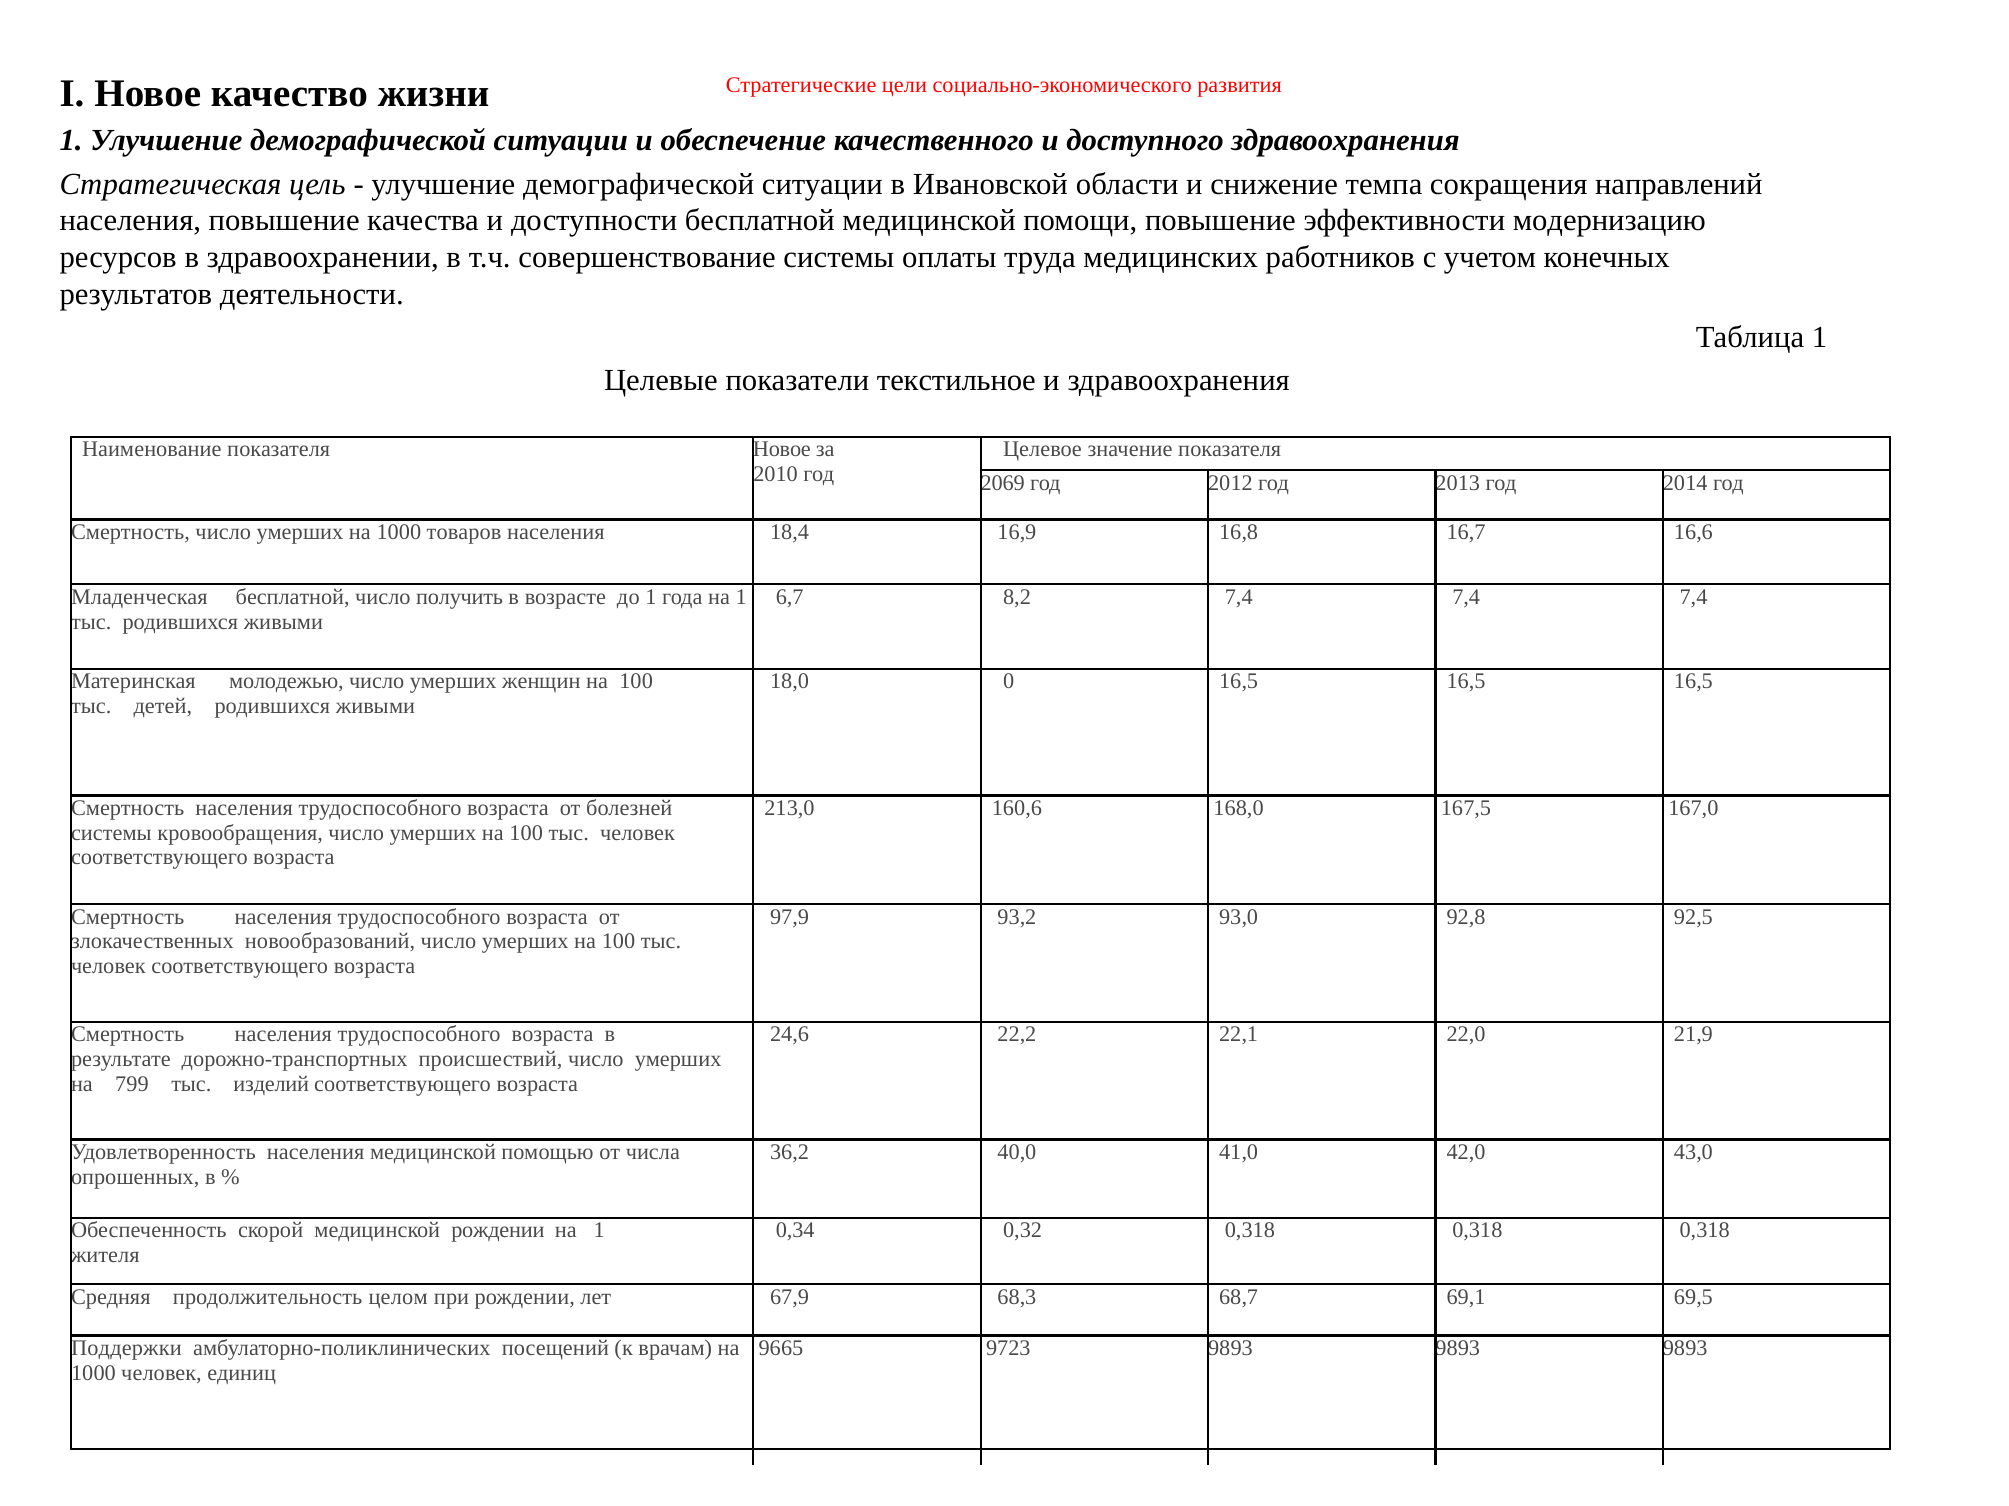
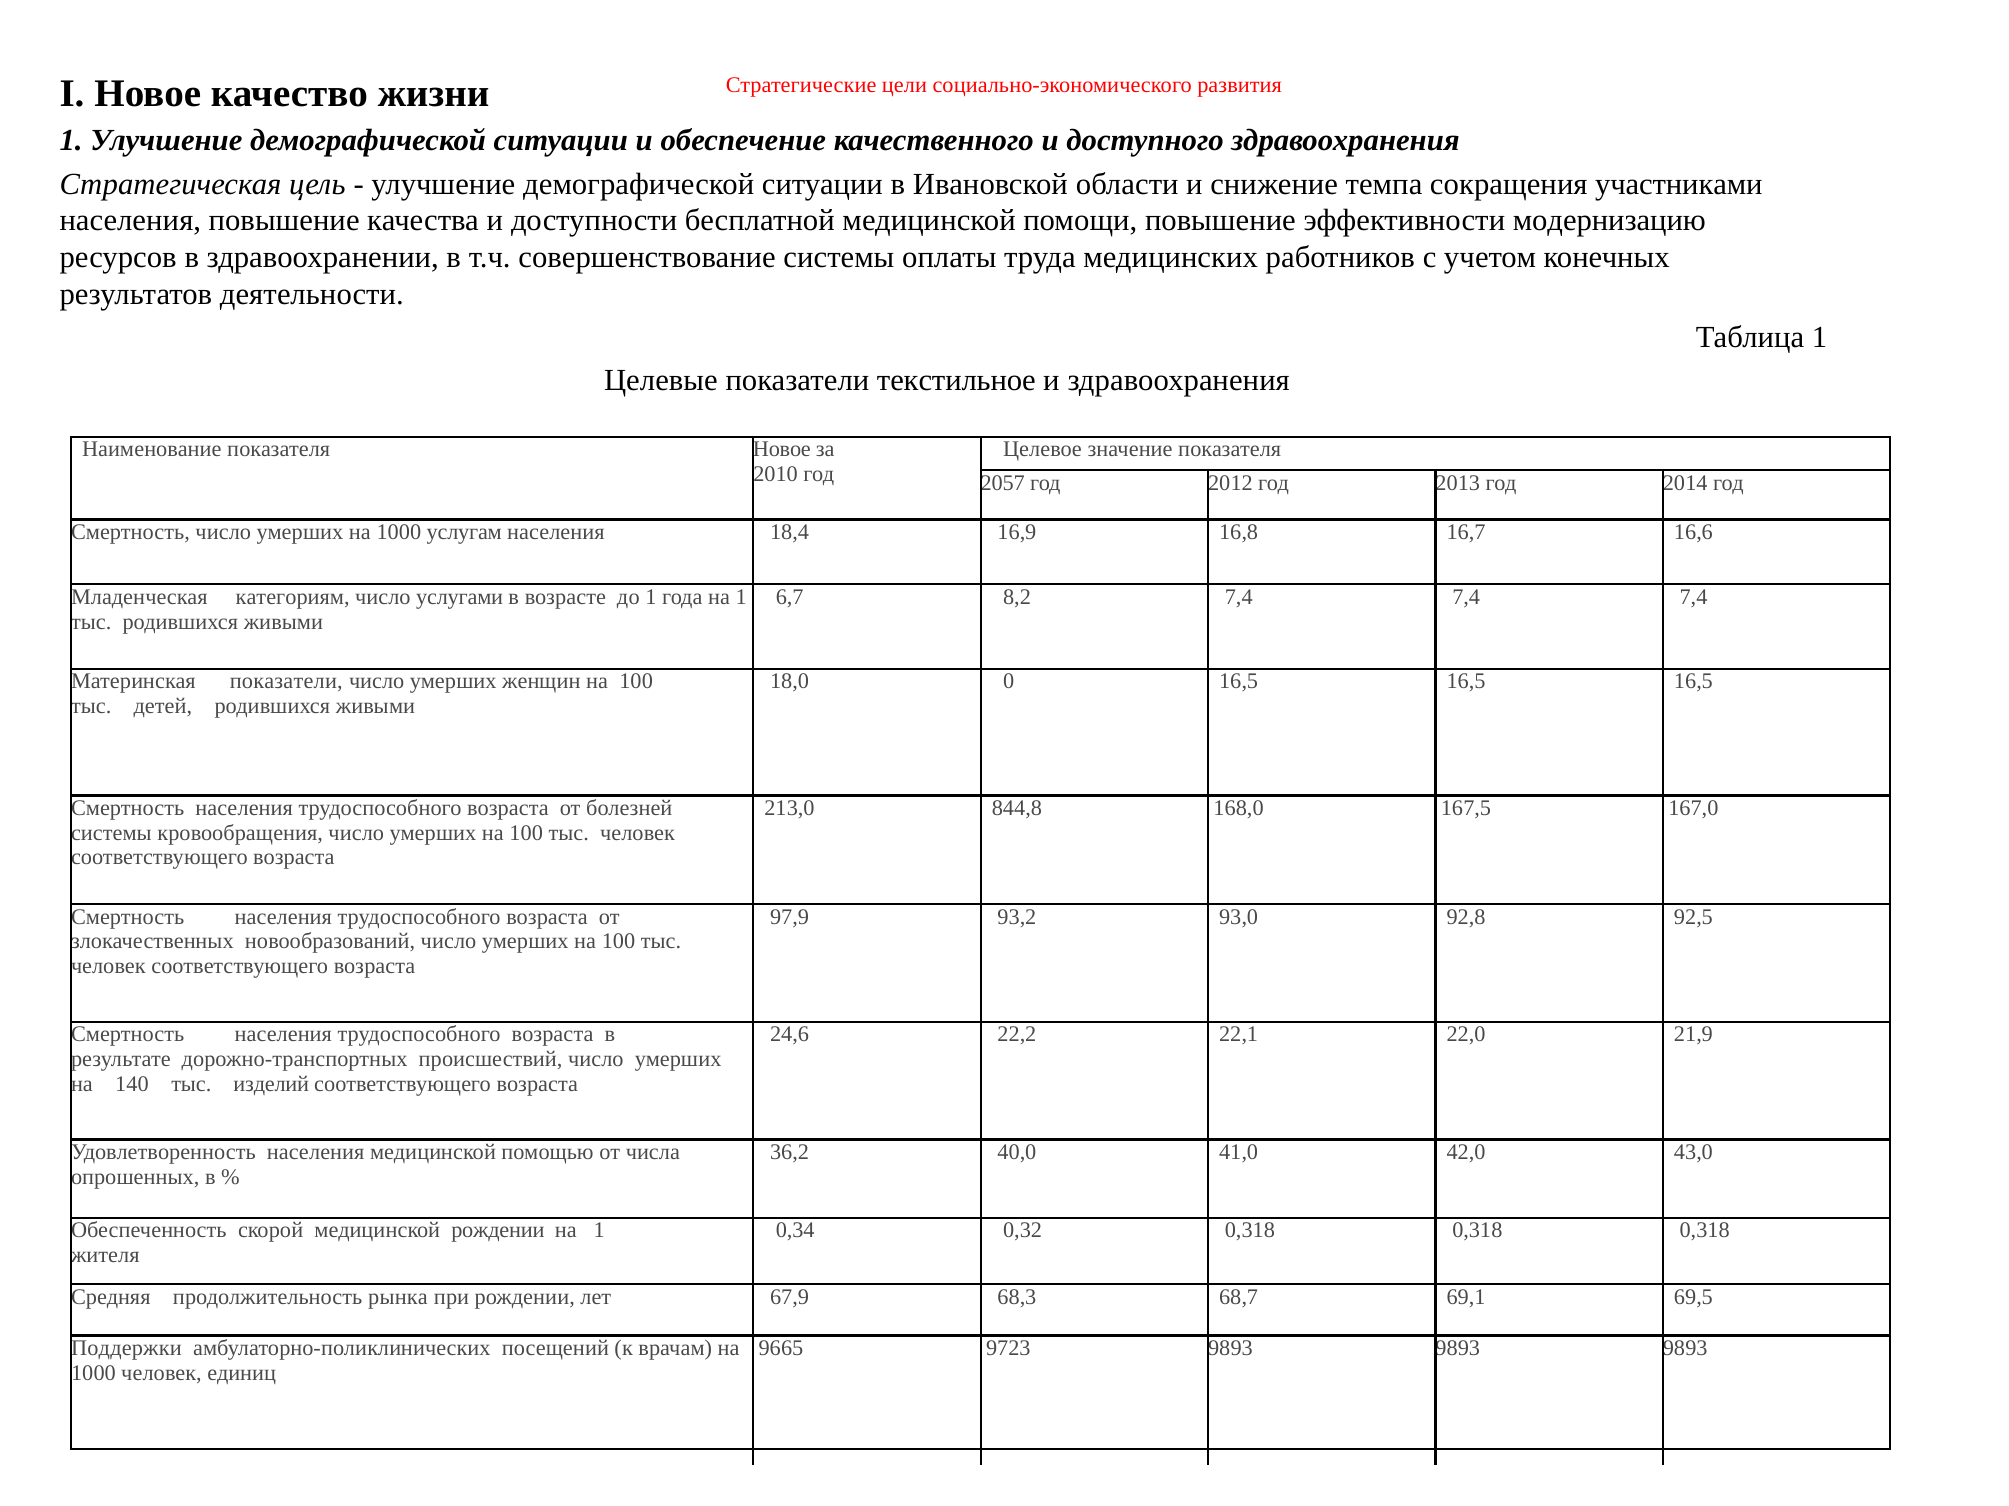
направлений: направлений -> участниками (1679, 184)
2069: 2069 -> 2057 (1003, 483)
товаров: товаров -> услугам (464, 533)
Младенческая бесплатной: бесплатной -> категориям (293, 597)
получить: получить -> услугами (460, 597)
Материнская молодежью: молодежью -> показатели (286, 682)
160,6: 160,6 -> 844,8 (1017, 808)
799: 799 -> 140 (132, 1084)
целом: целом -> рынка (398, 1298)
